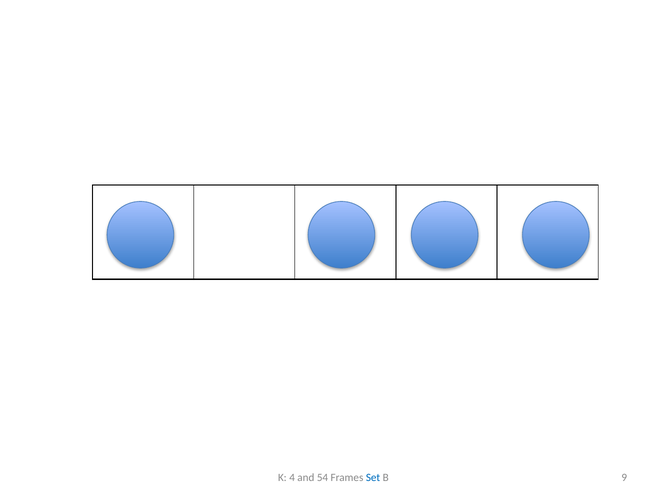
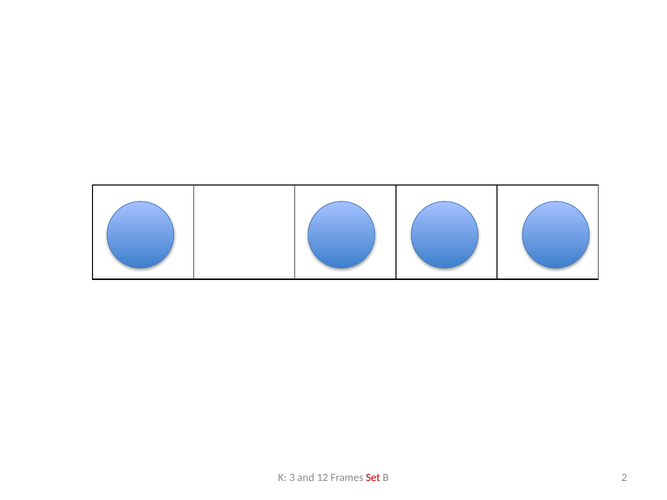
4: 4 -> 3 (292, 478)
54: 54 -> 12 (322, 478)
Set colour: blue -> red (373, 478)
9: 9 -> 2 (624, 478)
